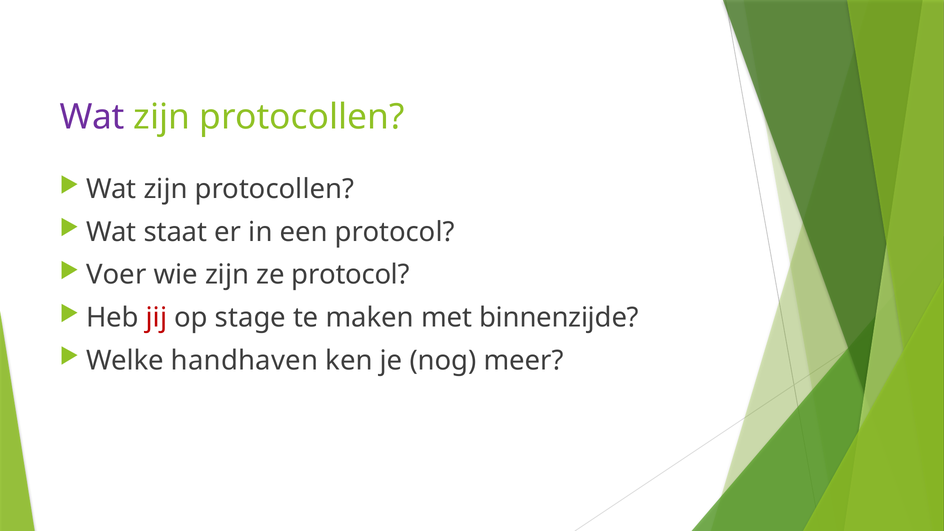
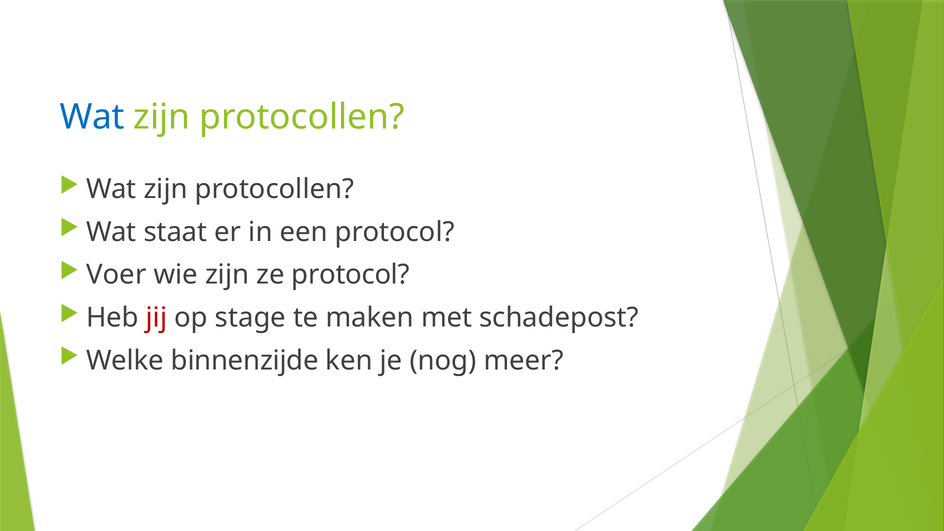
Wat colour: purple -> blue (92, 117)
binnenzijde: binnenzijde -> schadepost (559, 318)
handhaven: handhaven -> binnenzijde (245, 360)
